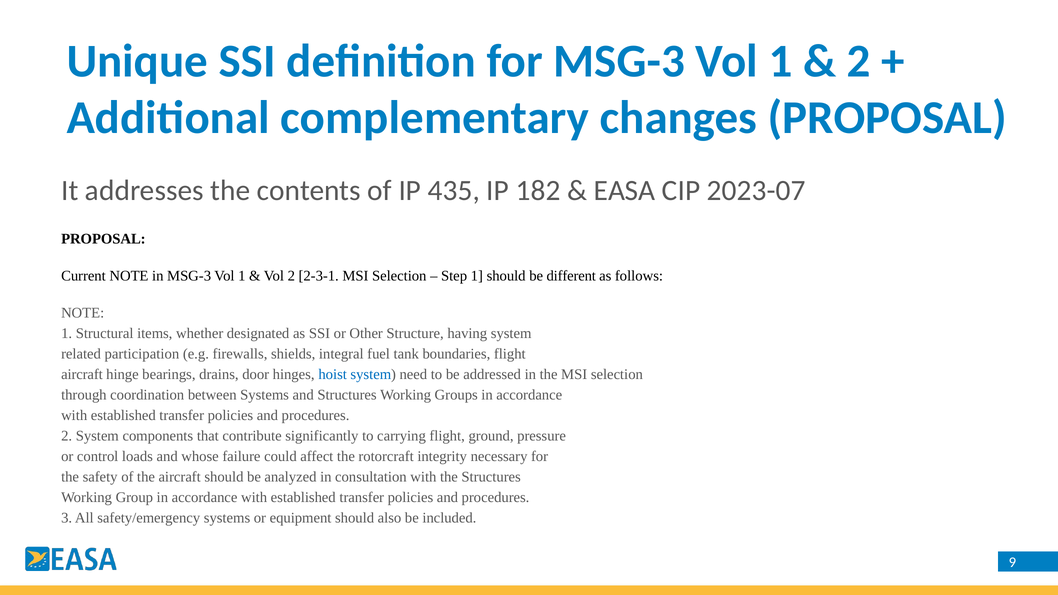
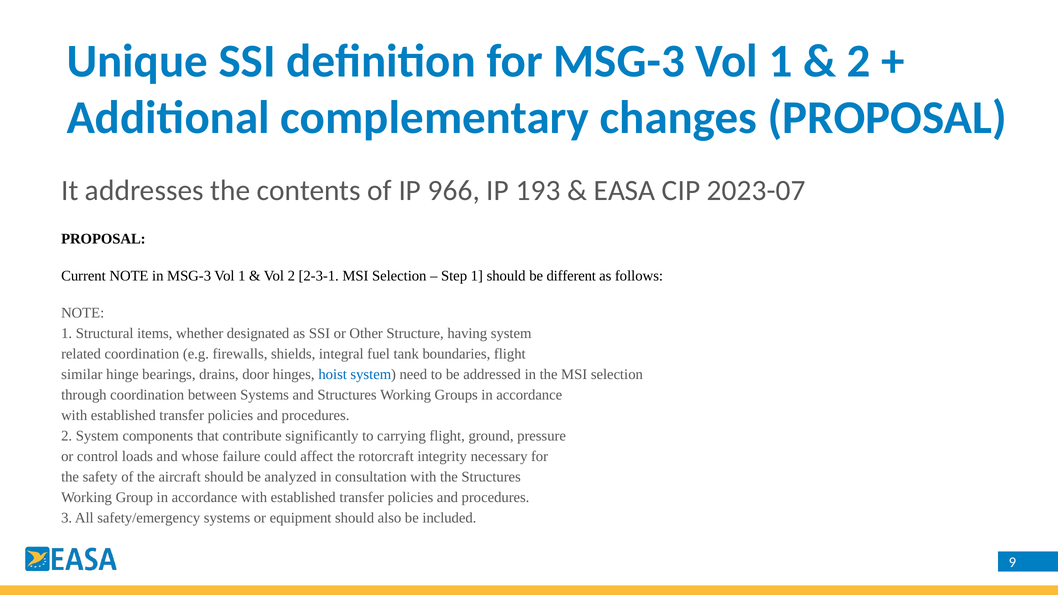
435: 435 -> 966 (454, 190)
182: 182 -> 193 (538, 190)
related participation: participation -> coordination (142, 354)
aircraft: aircraft -> similar (82, 375)
